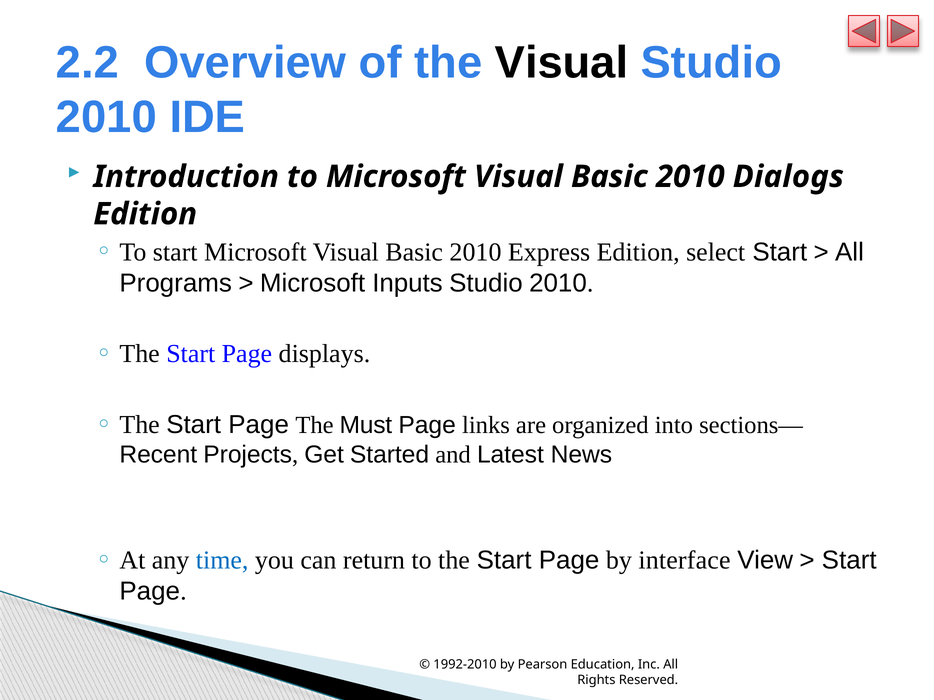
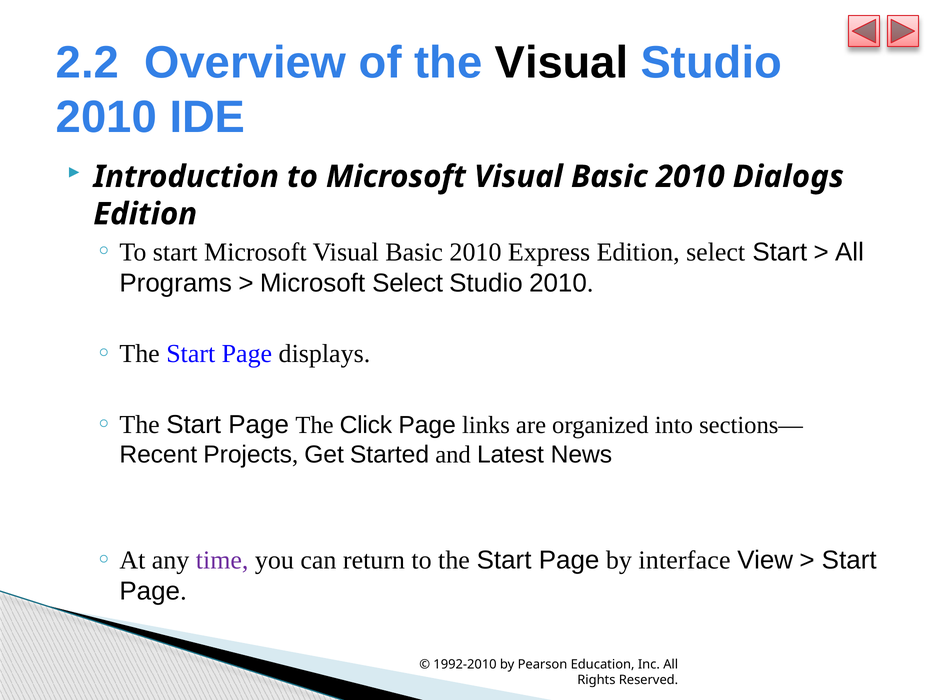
Microsoft Inputs: Inputs -> Select (408, 283)
Must: Must -> Click (366, 425)
time colour: blue -> purple (222, 561)
